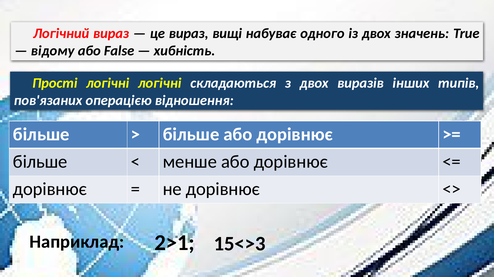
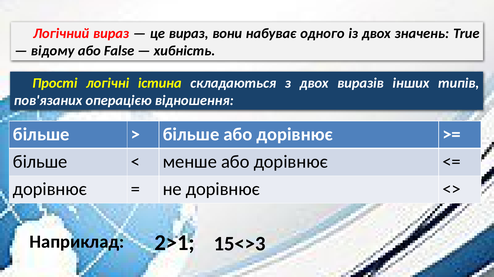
вищі: вищі -> вони (227, 34)
логічні логічні: логічні -> істина (160, 83)
